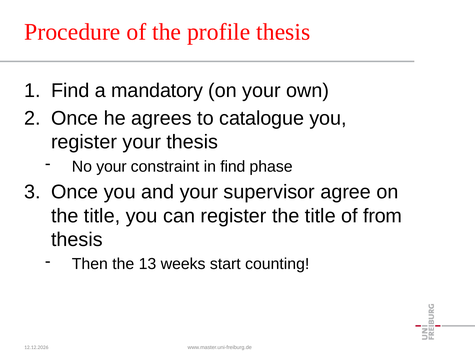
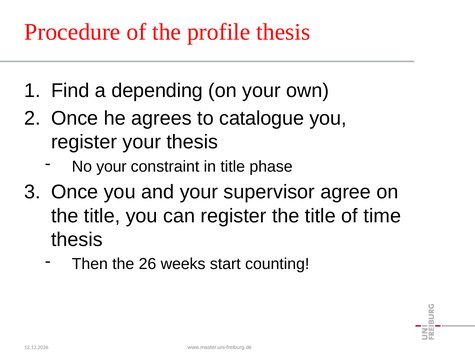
mandatory: mandatory -> depending (157, 90)
in find: find -> title (233, 166)
from: from -> time (382, 215)
13: 13 -> 26 (147, 263)
